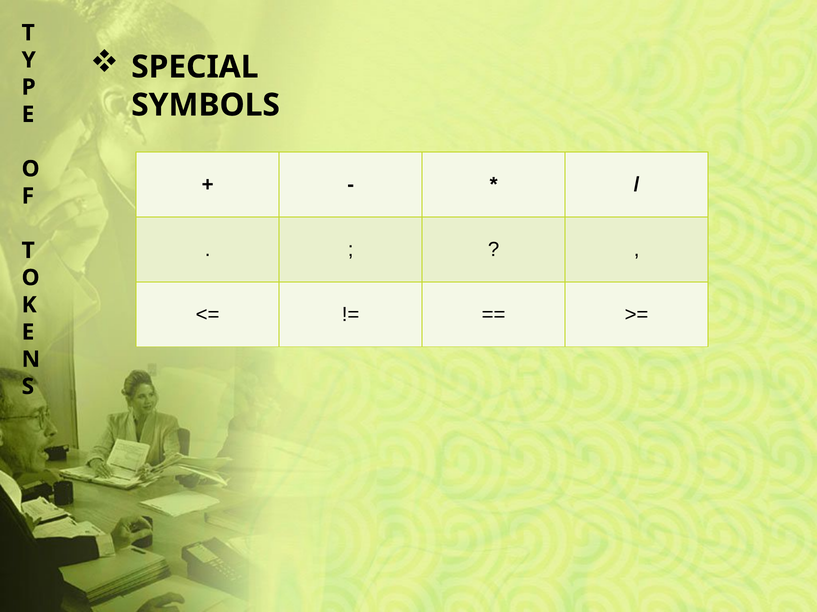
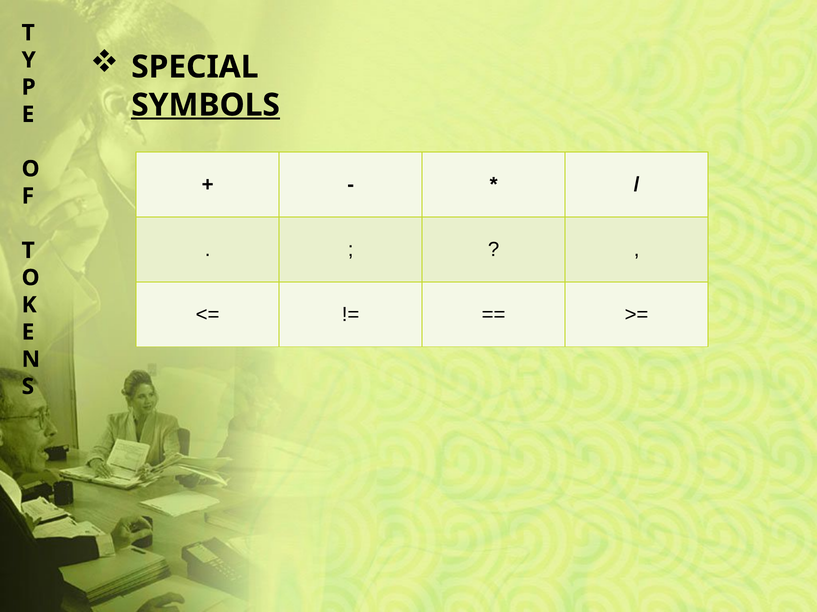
SYMBOLS underline: none -> present (206, 105)
